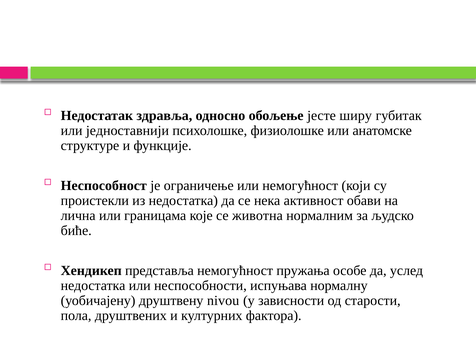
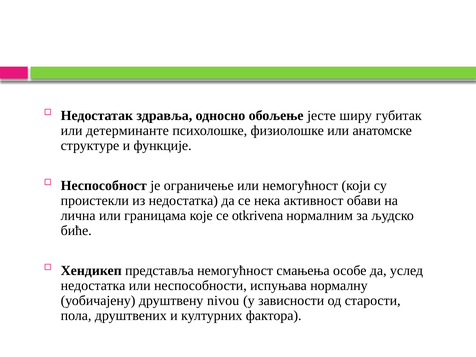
једноставнији: једноставнији -> детерминанте (127, 131)
животна: животна -> otkrivena (258, 216)
пружања: пружања -> смањења (303, 271)
